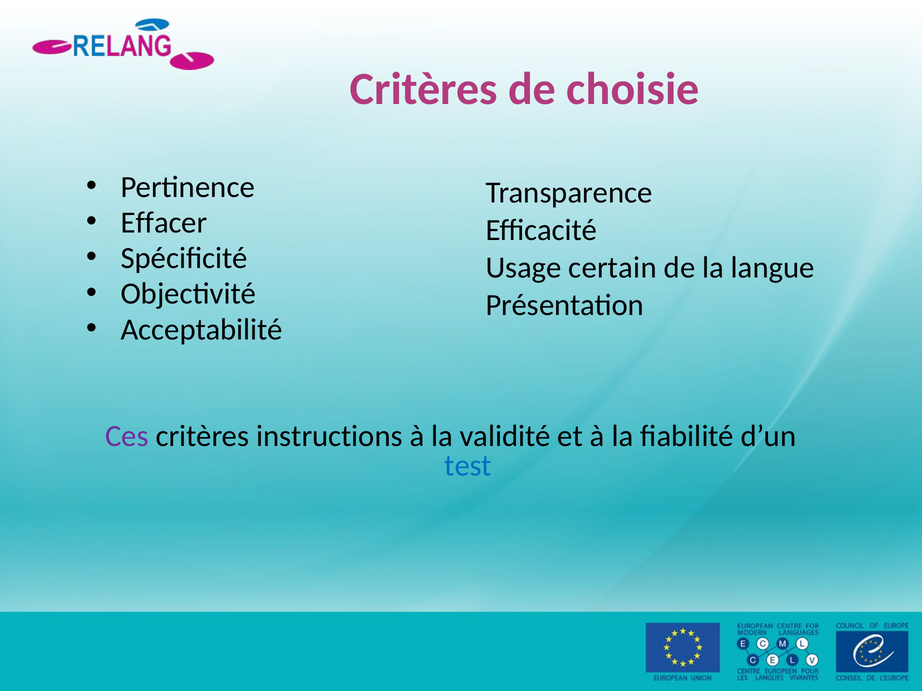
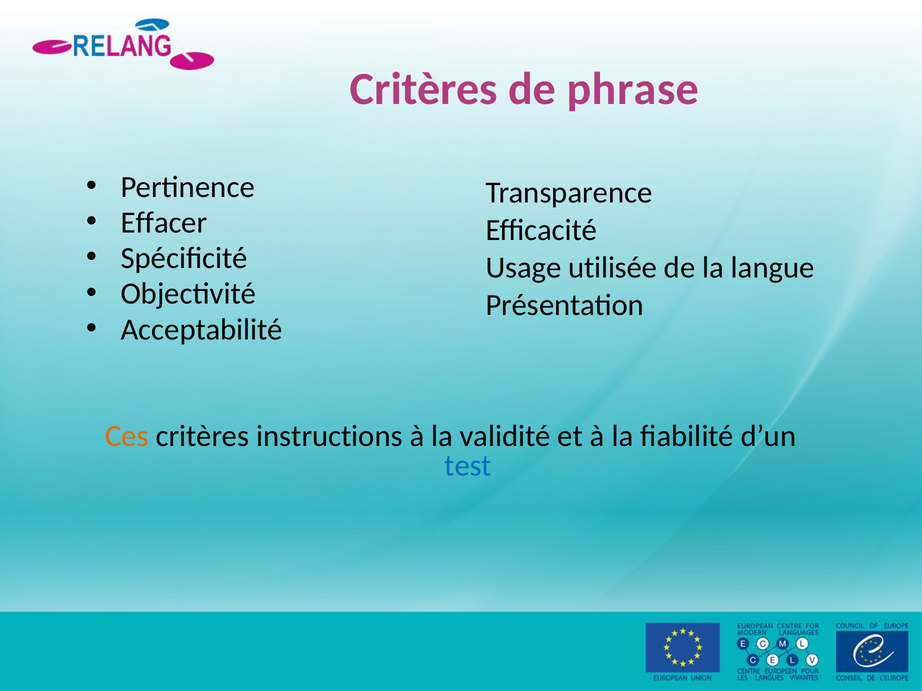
choisie: choisie -> phrase (633, 89)
certain: certain -> utilisée (613, 268)
Ces colour: purple -> orange (127, 437)
